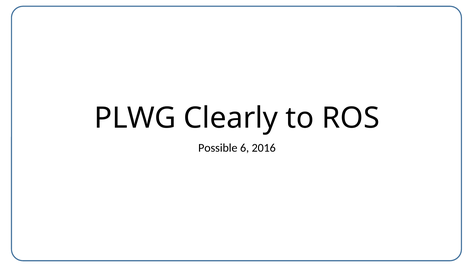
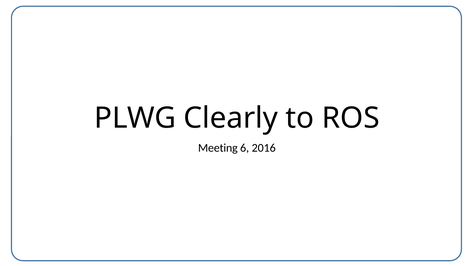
Possible: Possible -> Meeting (218, 148)
